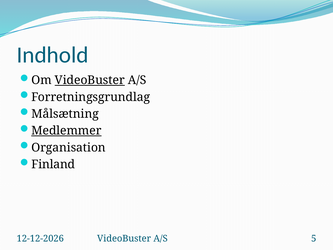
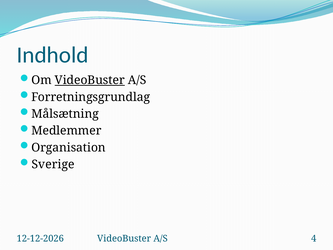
Medlemmer underline: present -> none (66, 131)
Finland: Finland -> Sverige (53, 164)
5: 5 -> 4 (314, 238)
